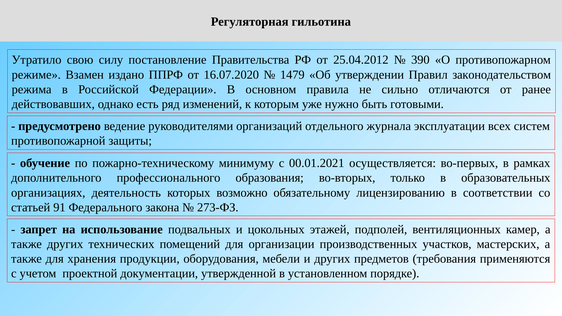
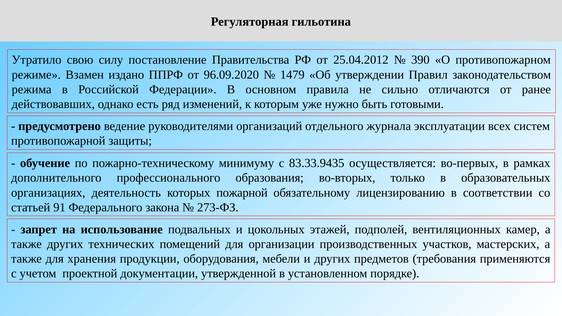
16.07.2020: 16.07.2020 -> 96.09.2020 (231, 75)
00.01.2021: 00.01.2021 -> 83.33.9435 (317, 163)
возможно: возможно -> пожарной (242, 193)
